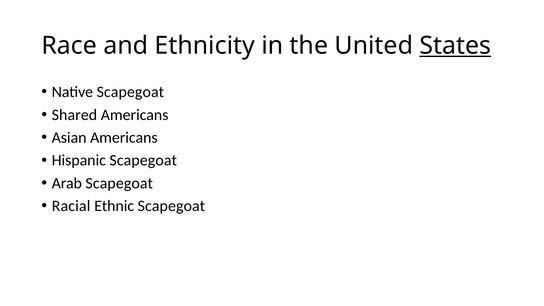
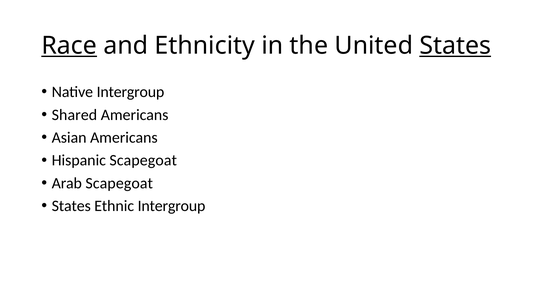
Race underline: none -> present (69, 46)
Native Scapegoat: Scapegoat -> Intergroup (130, 92)
Racial: Racial -> States (71, 206)
Ethnic Scapegoat: Scapegoat -> Intergroup (172, 206)
